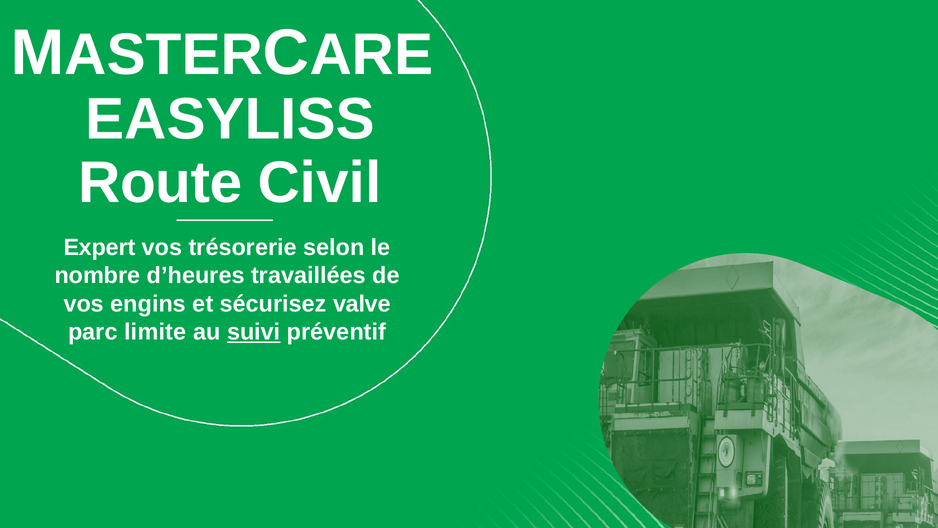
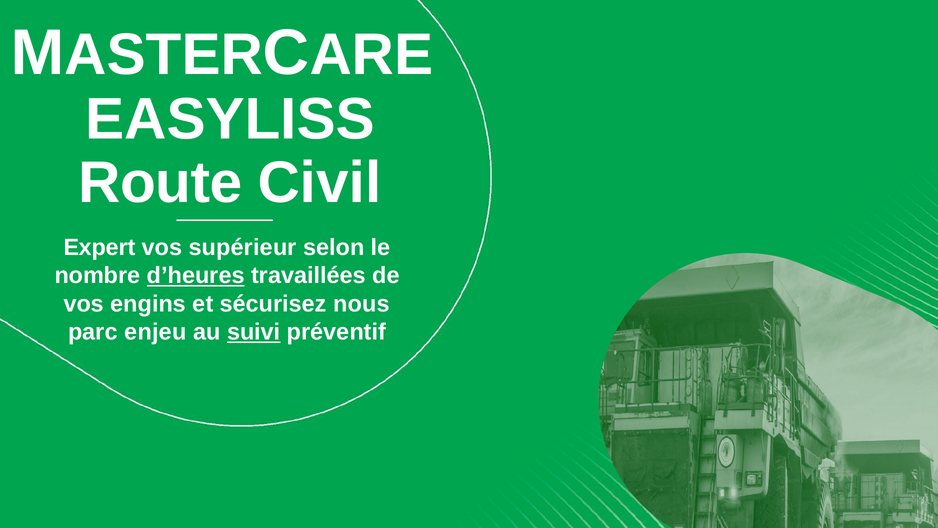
trésorerie: trésorerie -> supérieur (243, 247)
d’heures underline: none -> present (196, 275)
valve: valve -> nous (362, 304)
limite: limite -> enjeu (155, 332)
